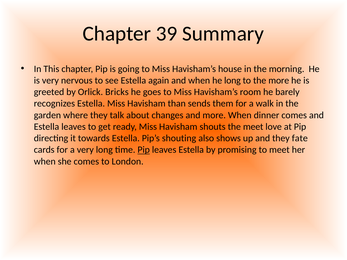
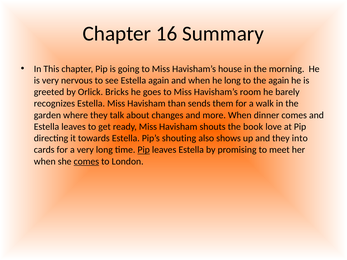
39: 39 -> 16 (167, 34)
the more: more -> again (279, 80)
the meet: meet -> book (253, 127)
fate: fate -> into (300, 138)
comes underline: none -> present (86, 161)
